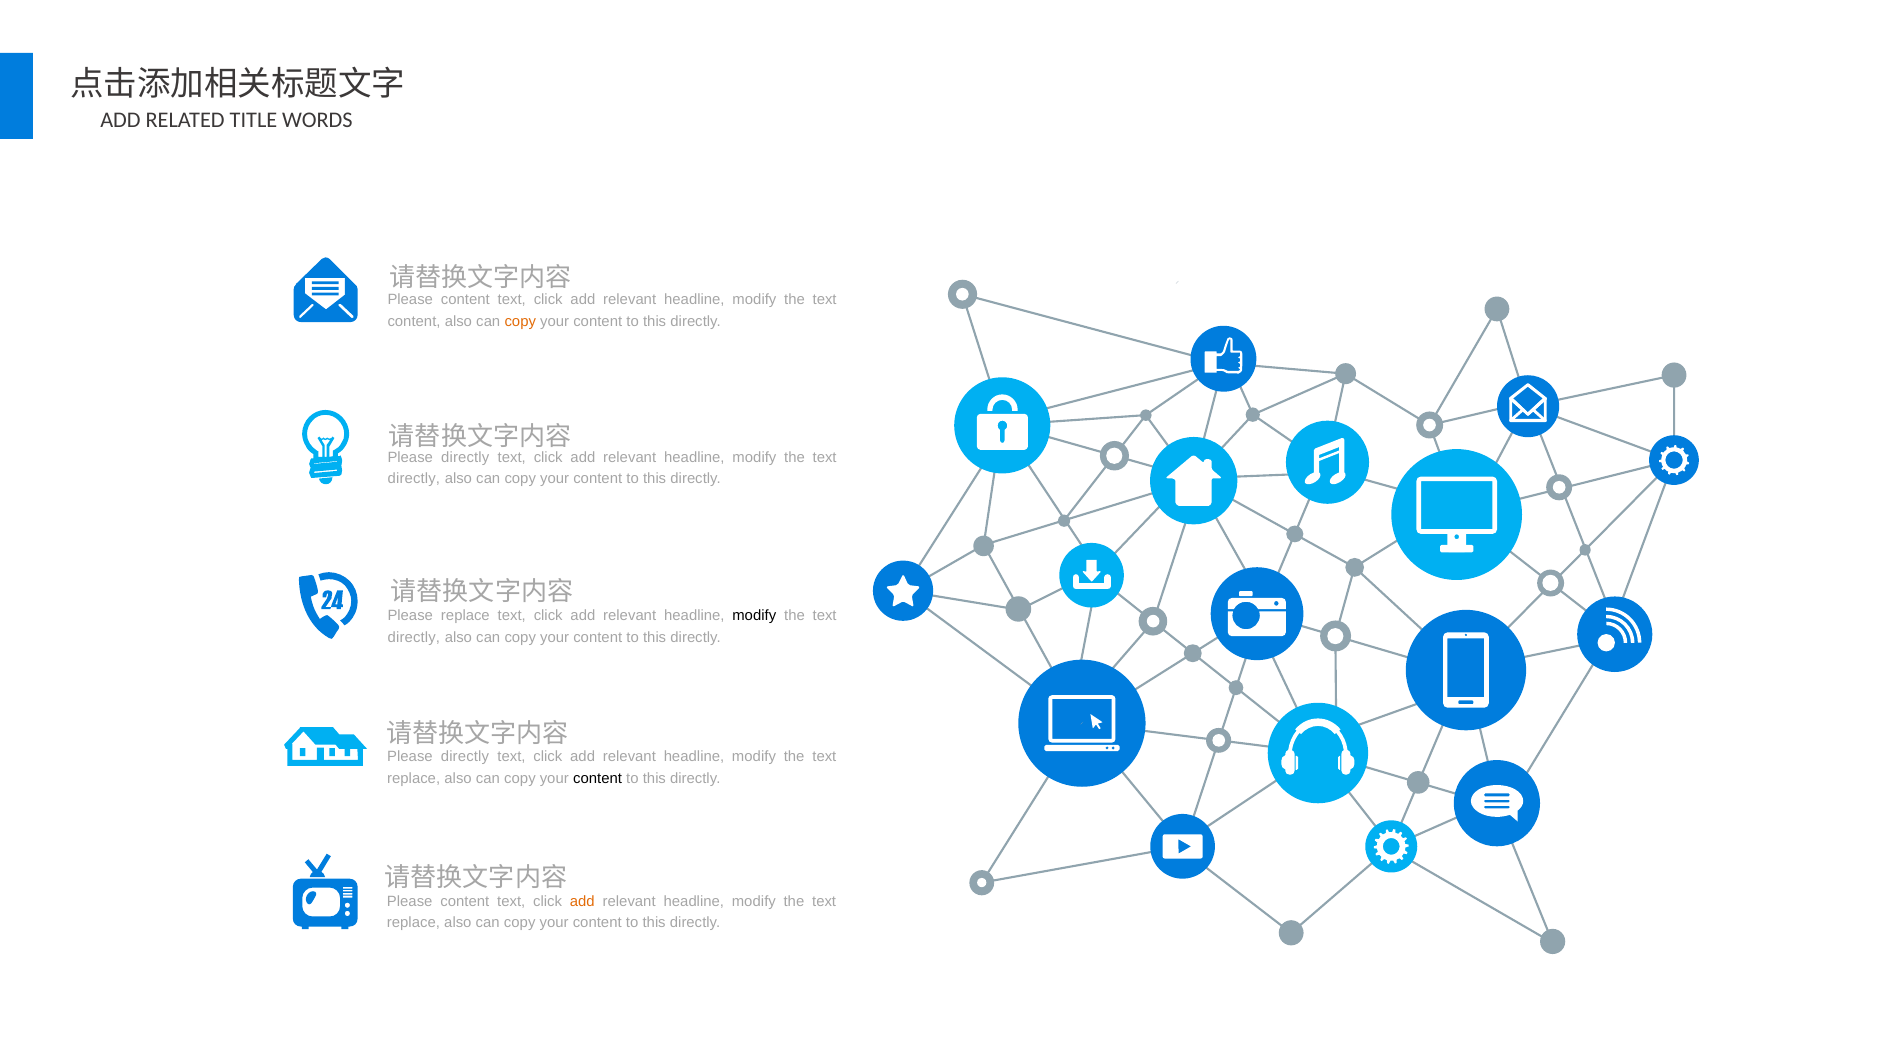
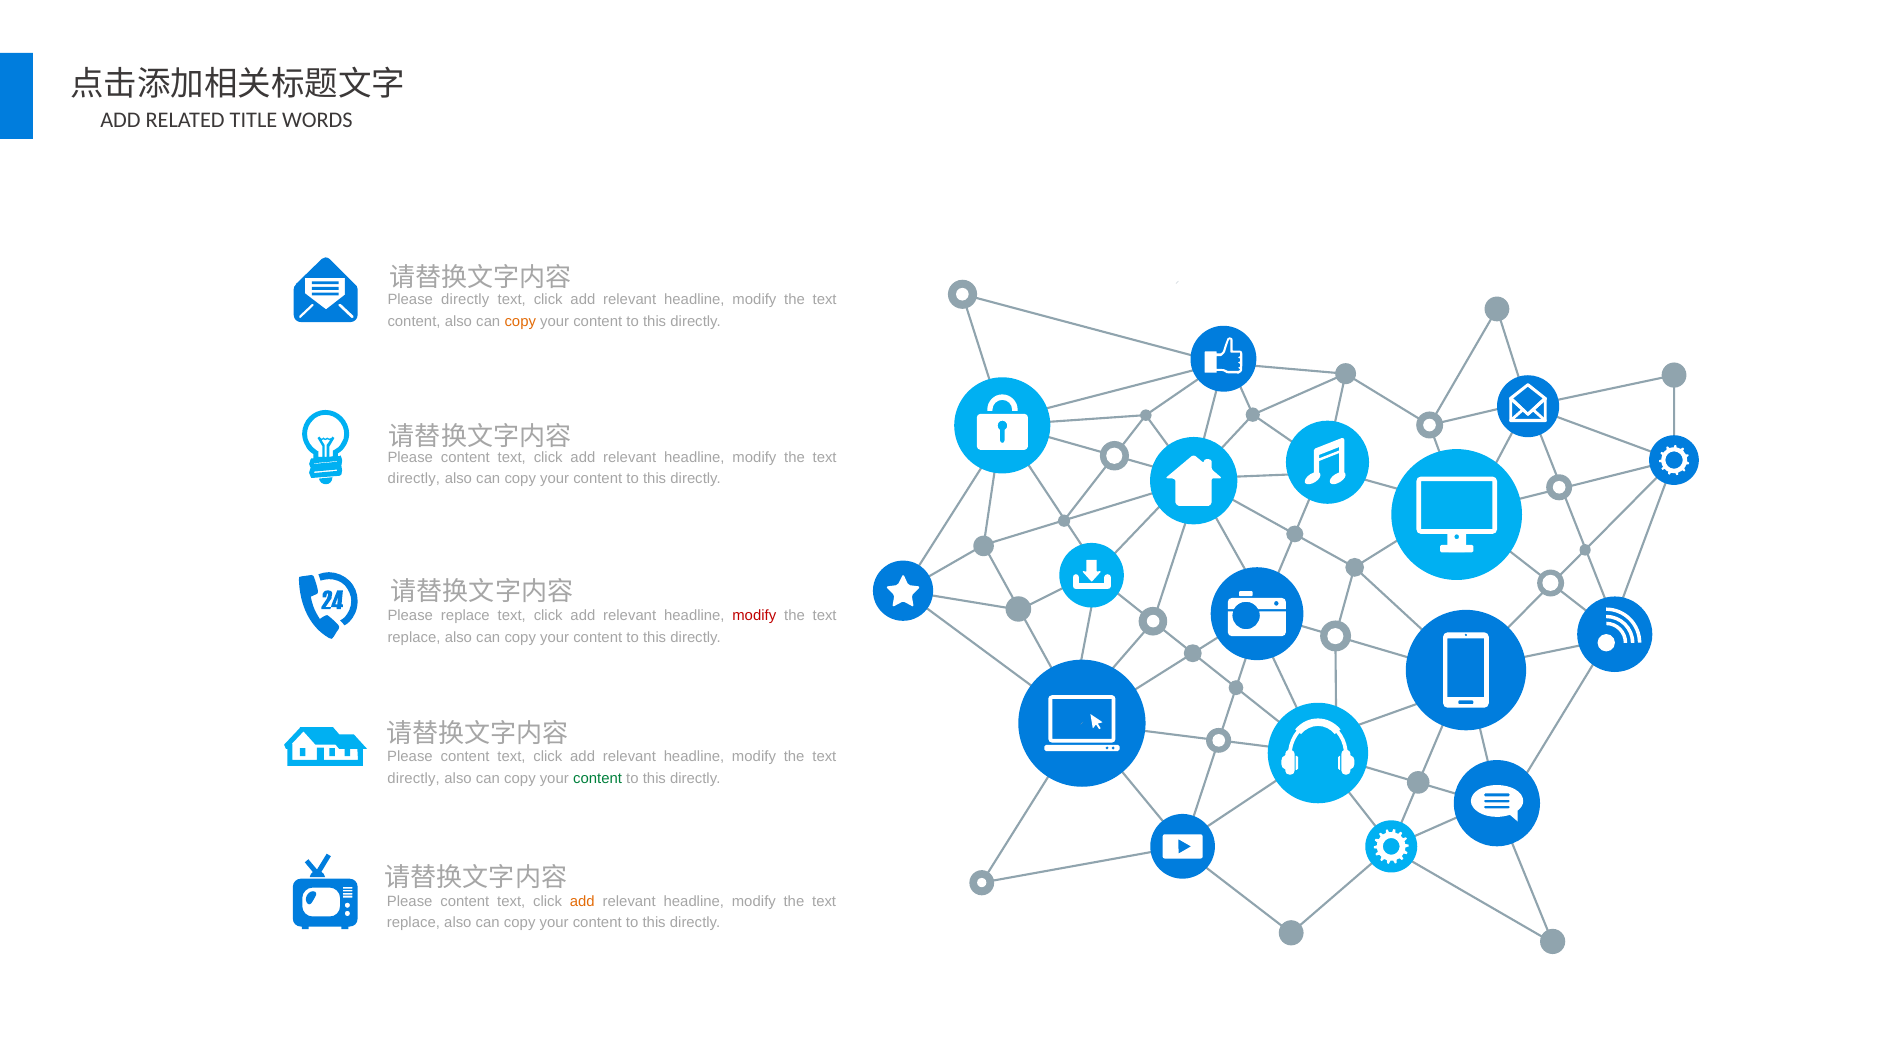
content: content -> directly (465, 300)
directly: directly -> content (465, 457)
modify colour: black -> red (754, 616)
directly: directly -> replace (414, 637)
directly: directly -> content (465, 757)
replace: replace -> directly (414, 778)
content colour: black -> green (598, 778)
